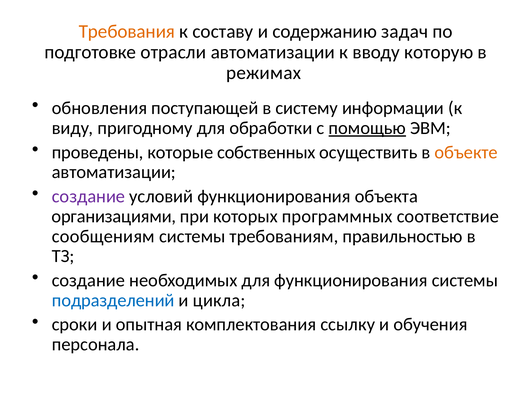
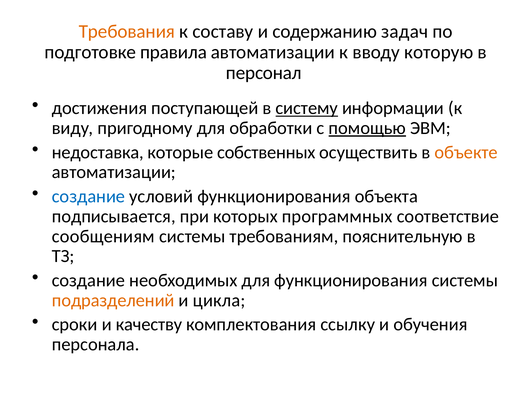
отрасли: отрасли -> правила (174, 52)
режимах: режимах -> персонал (264, 73)
обновления: обновления -> достижения (100, 108)
систему underline: none -> present (307, 108)
проведены: проведены -> недоставка (98, 152)
создание colour: purple -> blue (89, 196)
организациями: организациями -> подписывается (114, 216)
правильностью: правильностью -> пояснительную (403, 236)
подразделений colour: blue -> orange (113, 300)
опытная: опытная -> качеству (149, 325)
